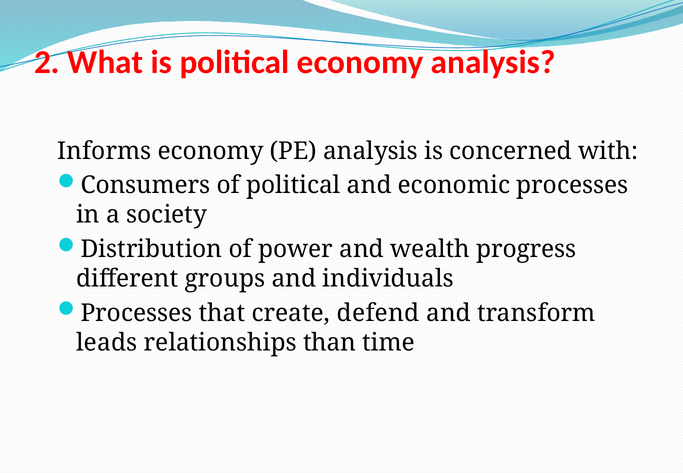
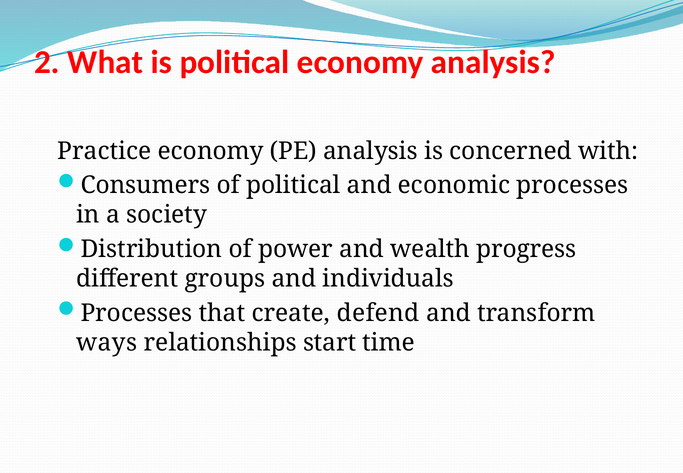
Informs: Informs -> Practice (104, 151)
leads: leads -> ways (107, 342)
than: than -> start (330, 342)
